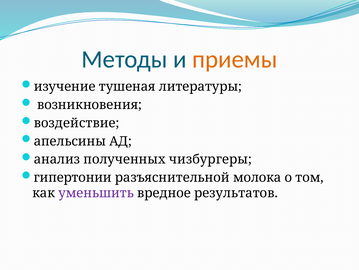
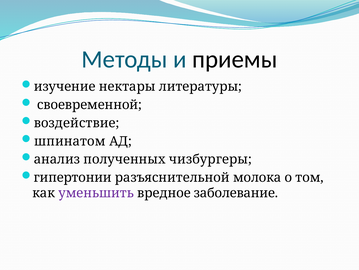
приемы colour: orange -> black (235, 59)
тушеная: тушеная -> нектары (127, 86)
возникновения: возникновения -> своевременной (90, 105)
апельсины: апельсины -> шпинатом (70, 141)
результатов: результатов -> заболевание (236, 193)
